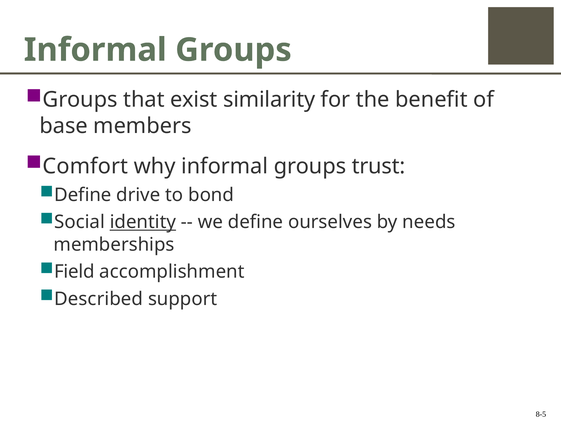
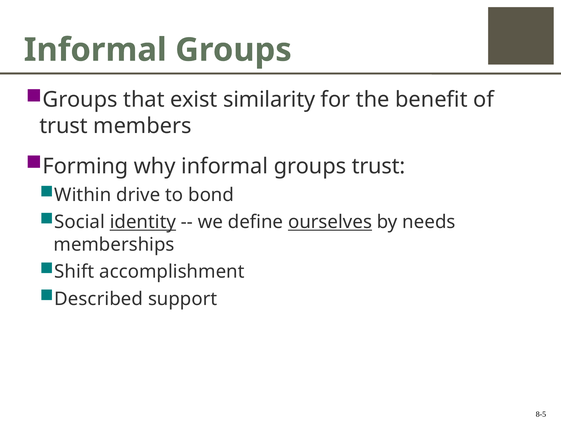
base: base -> trust (64, 126)
Comfort: Comfort -> Forming (85, 166)
Define: Define -> Within (83, 195)
ourselves underline: none -> present (330, 222)
Field: Field -> Shift (74, 272)
